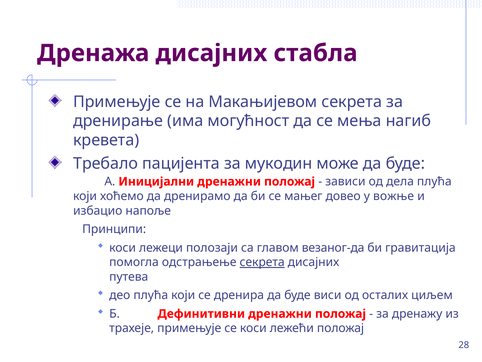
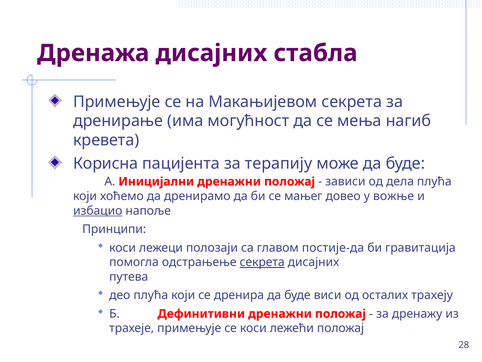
Требало: Требало -> Корисна (106, 163)
мукодин: мукодин -> терапију (279, 163)
избацио underline: none -> present (98, 211)
везаног-да: везаног-да -> постије-да (333, 247)
циљем: циљем -> трахеју (432, 295)
